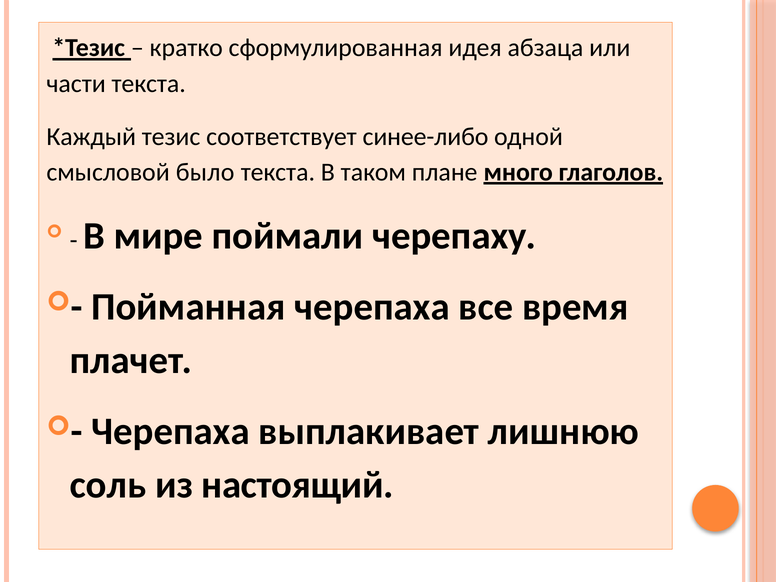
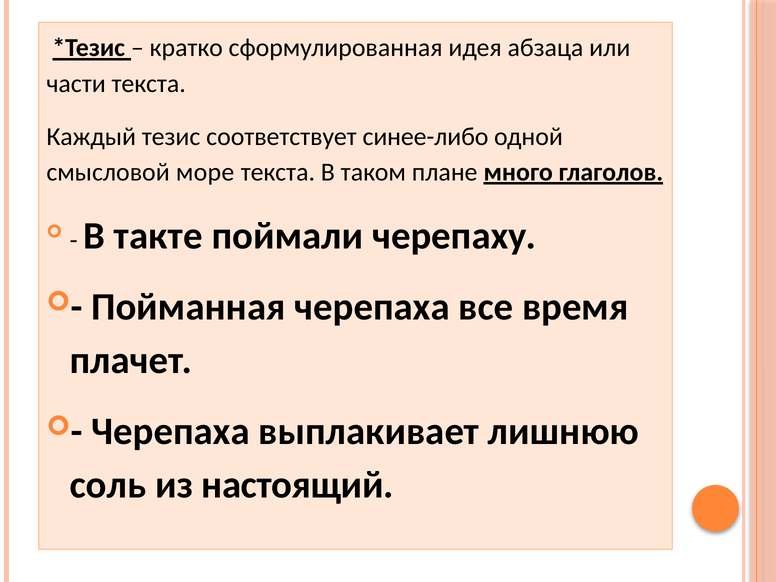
было: было -> море (205, 172)
мире: мире -> такте (158, 236)
